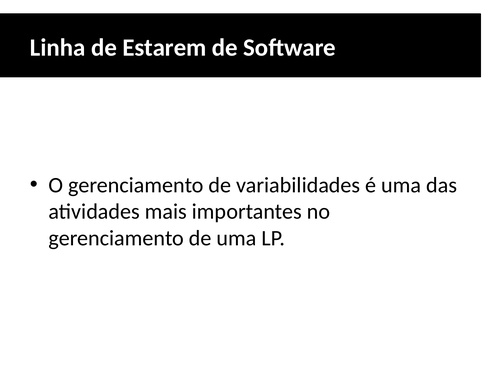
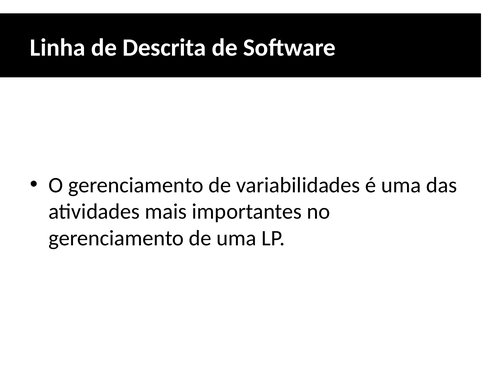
Estarem: Estarem -> Descrita (164, 48)
